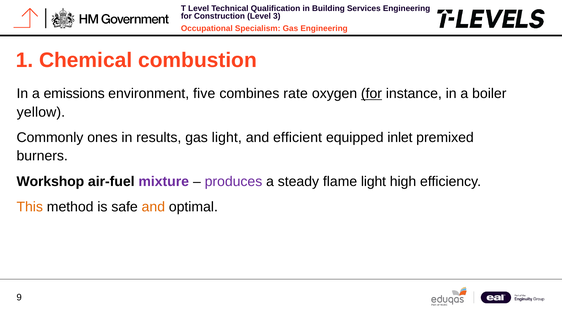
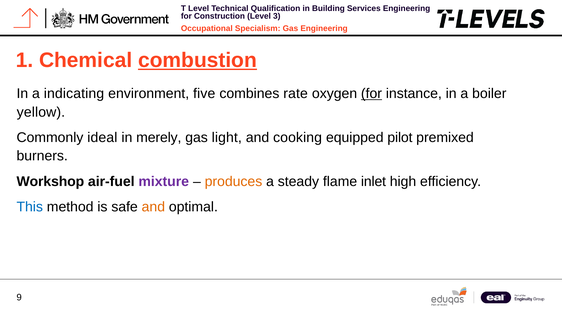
combustion underline: none -> present (197, 60)
emissions: emissions -> indicating (74, 94)
ones: ones -> ideal (102, 138)
results: results -> merely (159, 138)
efficient: efficient -> cooking (298, 138)
inlet: inlet -> pilot (400, 138)
produces colour: purple -> orange (233, 182)
flame light: light -> inlet (373, 182)
This colour: orange -> blue (30, 207)
